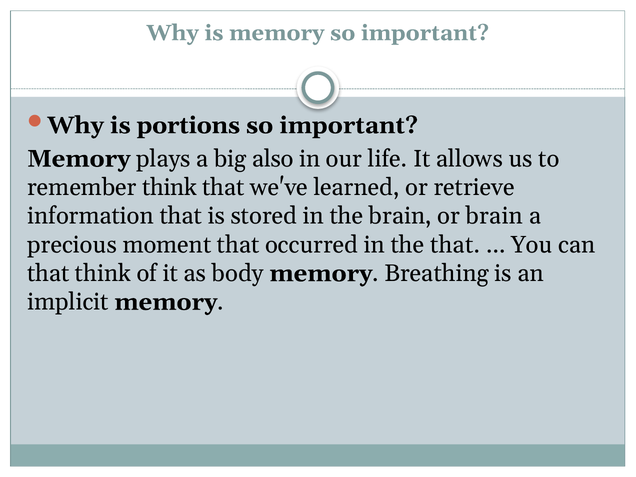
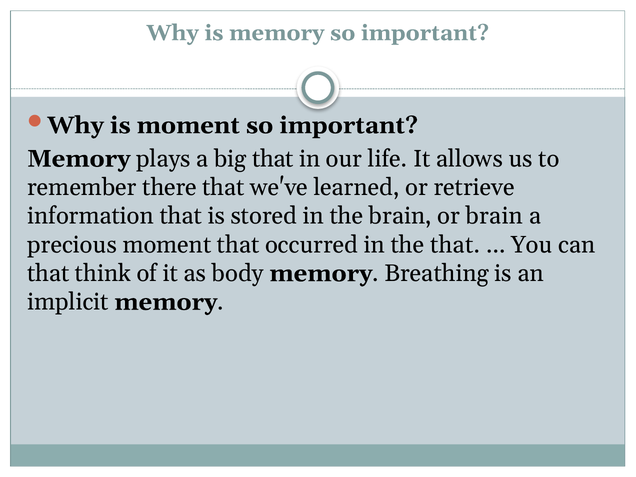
is portions: portions -> moment (188, 125)
big also: also -> that (273, 159)
remember think: think -> there (170, 187)
